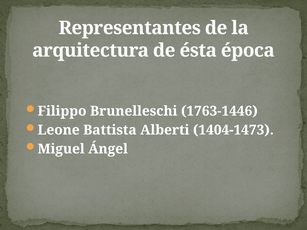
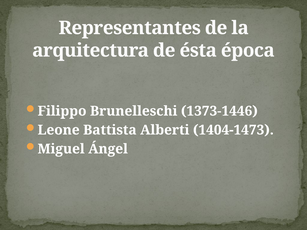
1763-1446: 1763-1446 -> 1373-1446 (219, 111)
